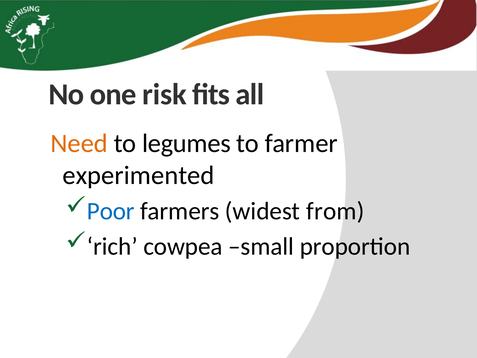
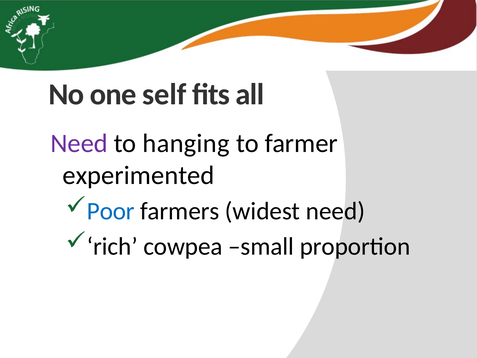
risk: risk -> self (164, 94)
Need colour: orange -> purple (79, 143)
legumes: legumes -> hanging (186, 143)
widest from: from -> need (335, 211)
